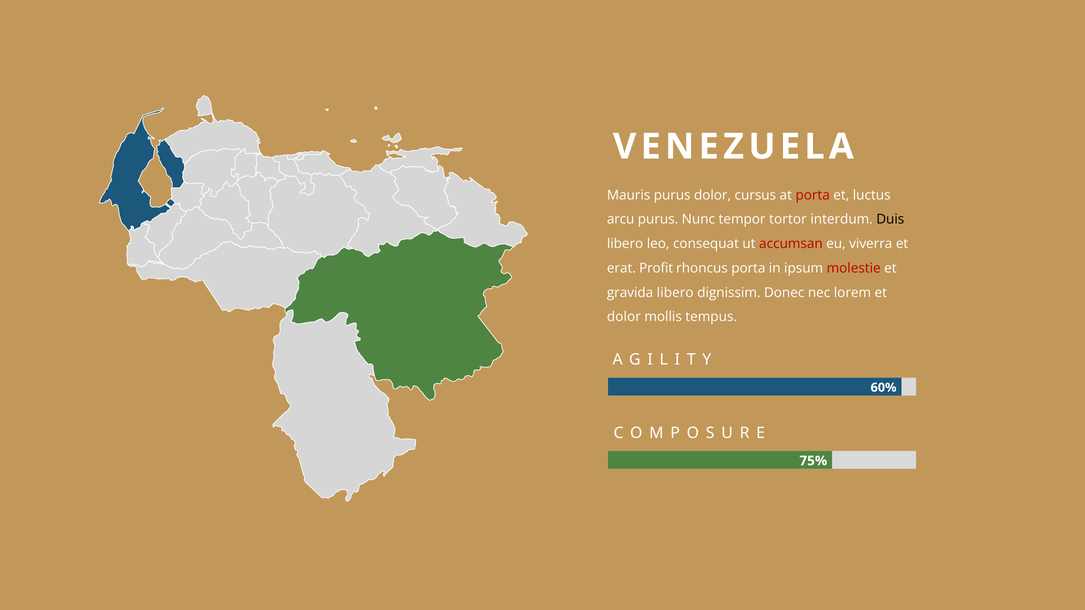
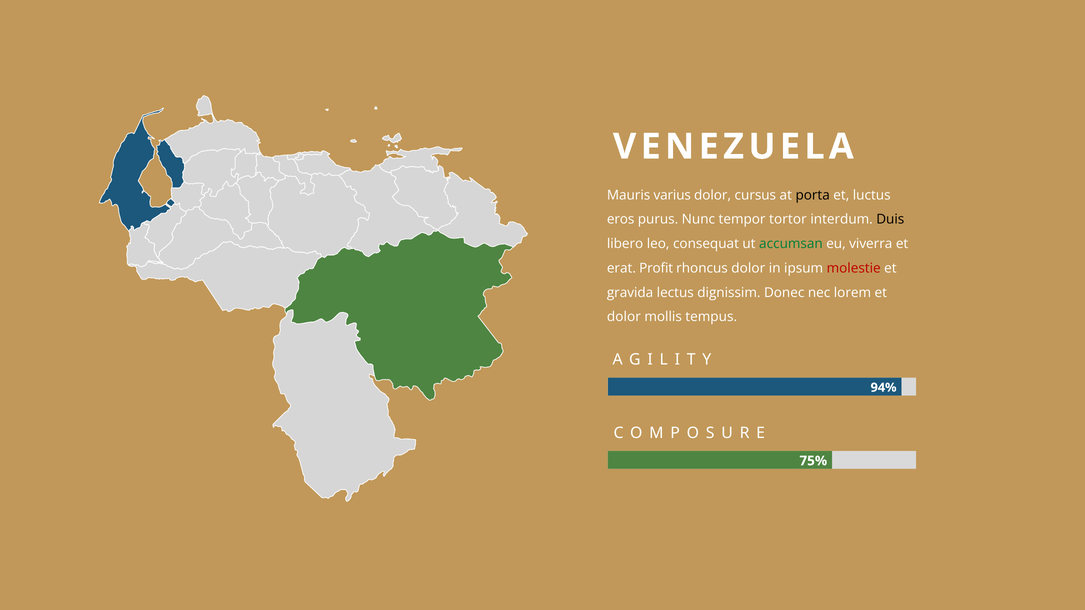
Mauris purus: purus -> varius (672, 195)
porta colour: red -> black (813, 195)
arcu: arcu -> eros (621, 220)
accumsan colour: red -> green (791, 244)
rhoncus porta: porta -> dolor (748, 268)
gravida libero: libero -> lectus (675, 293)
60%: 60% -> 94% (884, 388)
